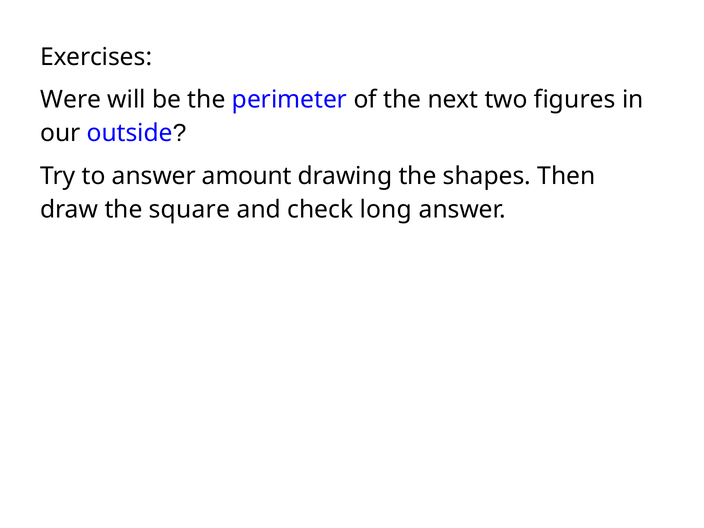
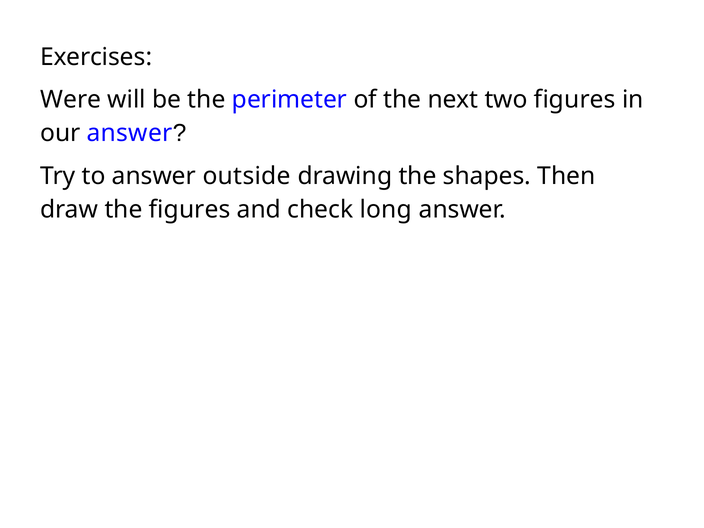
our outside: outside -> answer (130, 133)
amount: amount -> outside (247, 176)
the square: square -> figures (190, 210)
